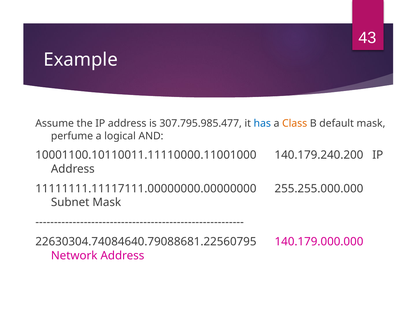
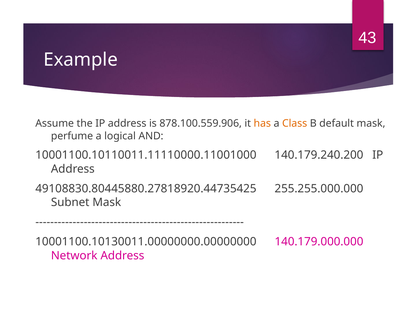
307.795.985.477: 307.795.985.477 -> 878.100.559.906 (201, 123)
has colour: blue -> orange (262, 123)
11111111.11117111.00000000.00000000: 11111111.11117111.00000000.00000000 -> 49108830.80445880.27818920.44735425 (146, 189)
22630304.74084640.79088681.22560795: 22630304.74084640.79088681.22560795 -> 10001100.10130011.00000000.00000000 (146, 242)
